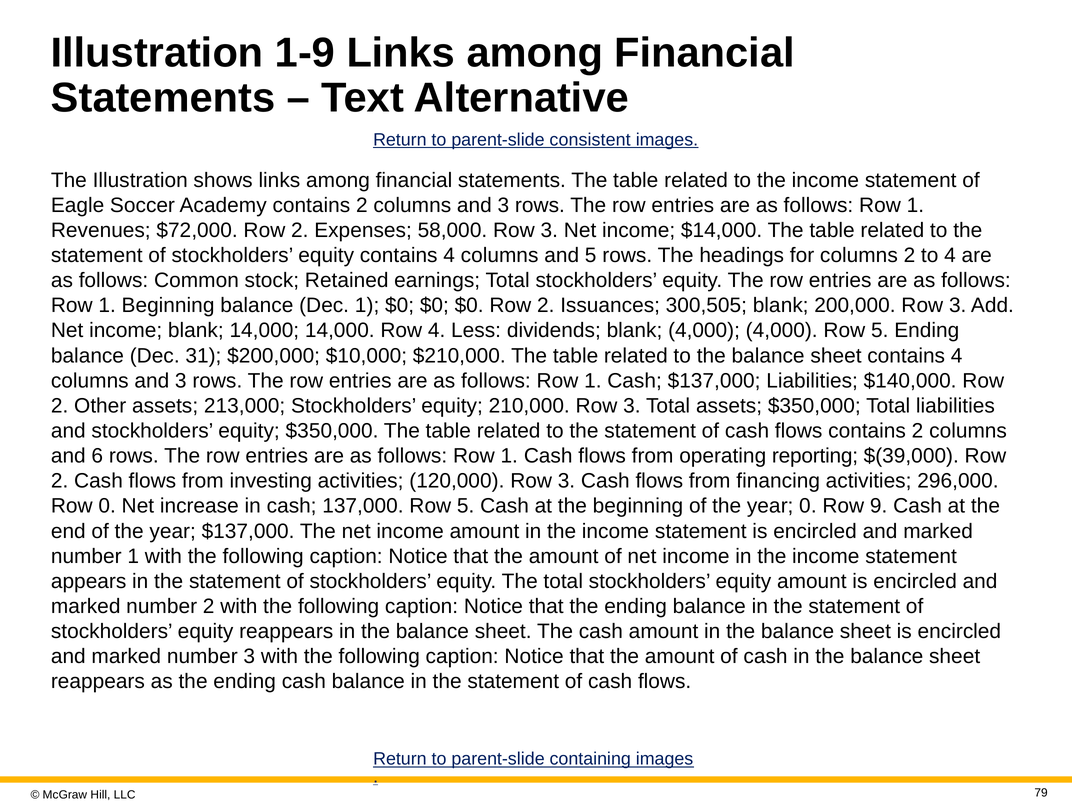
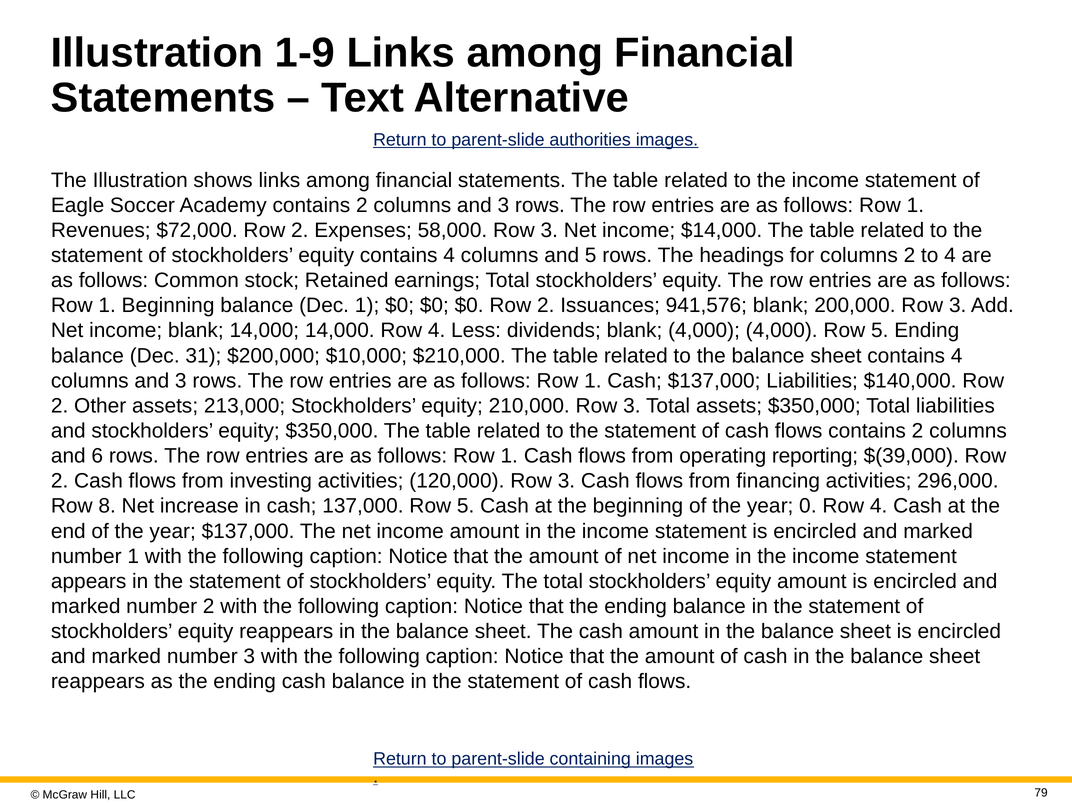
consistent: consistent -> authorities (590, 140)
300,505: 300,505 -> 941,576 (706, 306)
Row 0: 0 -> 8 (107, 506)
0 Row 9: 9 -> 4 (879, 506)
